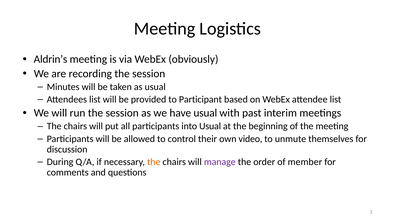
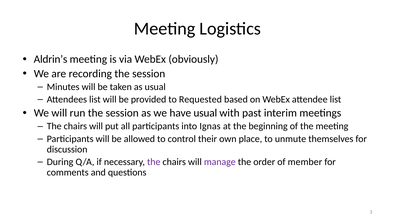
Participant: Participant -> Requested (200, 99)
into Usual: Usual -> Ignas (210, 126)
video: video -> place (250, 139)
the colour: orange -> purple (154, 162)
